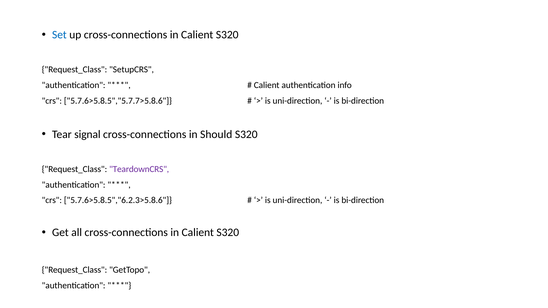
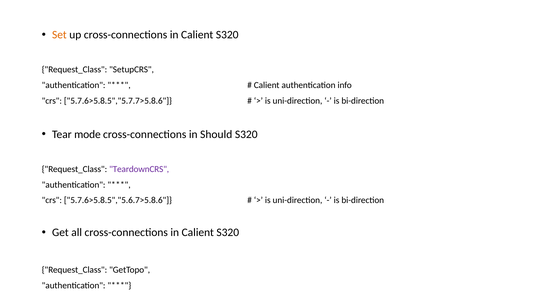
Set colour: blue -> orange (59, 35)
signal: signal -> mode (87, 134)
5.7.6>5.8.5","6.2.3>5.8.6: 5.7.6>5.8.5","6.2.3>5.8.6 -> 5.7.6>5.8.5","5.6.7>5.8.6 (118, 200)
